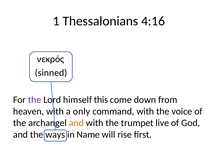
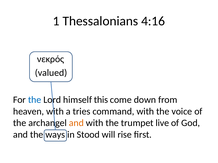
sinned: sinned -> valued (51, 73)
the colour: purple -> blue (35, 100)
only: only -> tries (82, 112)
Name: Name -> Stood (88, 135)
